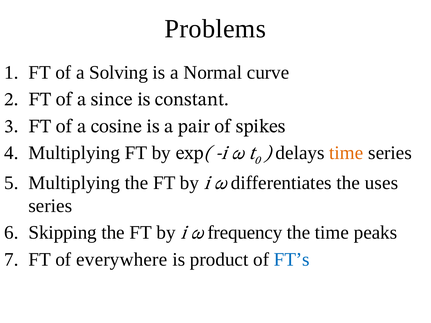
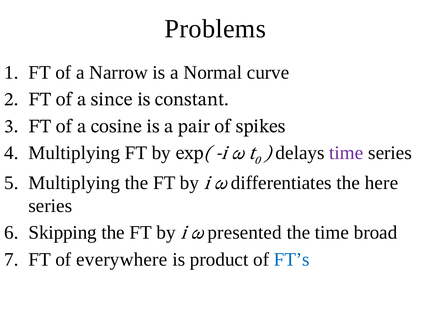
Solving: Solving -> Narrow (119, 72)
time colour: orange -> purple (346, 153)
uses: uses -> here (382, 183)
frequency: frequency -> presented (245, 233)
peaks: peaks -> broad (376, 233)
